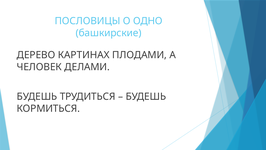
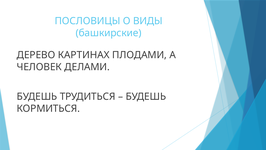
ОДНО: ОДНО -> ВИДЫ (148, 21)
